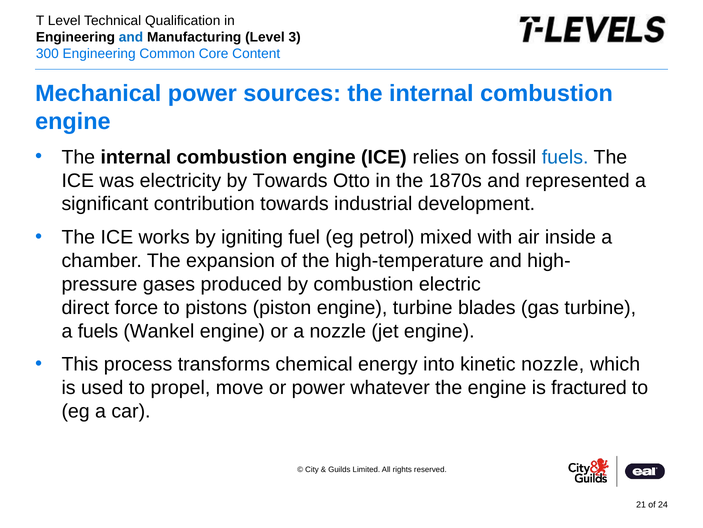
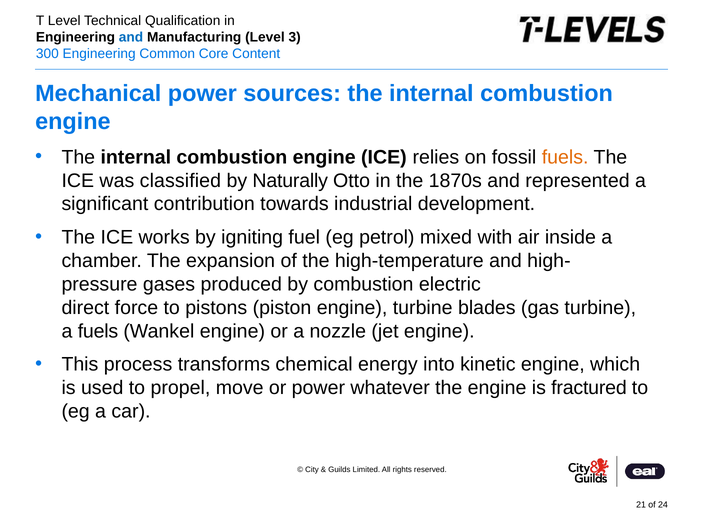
fuels colour: blue -> orange (565, 157)
electricity: electricity -> classified (180, 180)
by Towards: Towards -> Naturally (290, 180)
kinetic nozzle: nozzle -> engine (553, 364)
